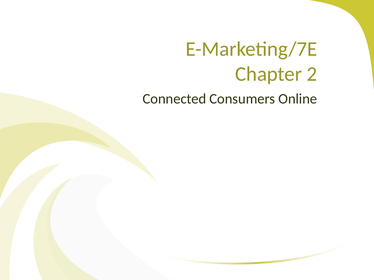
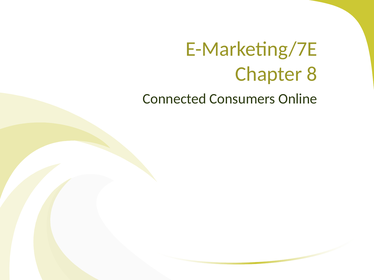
2: 2 -> 8 (312, 74)
